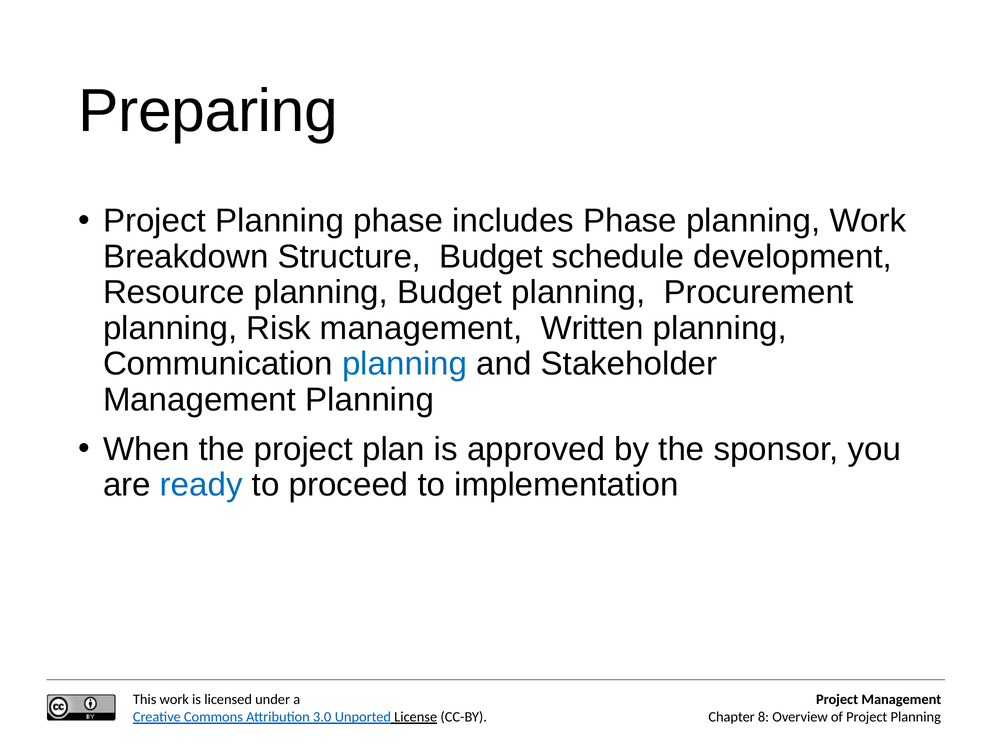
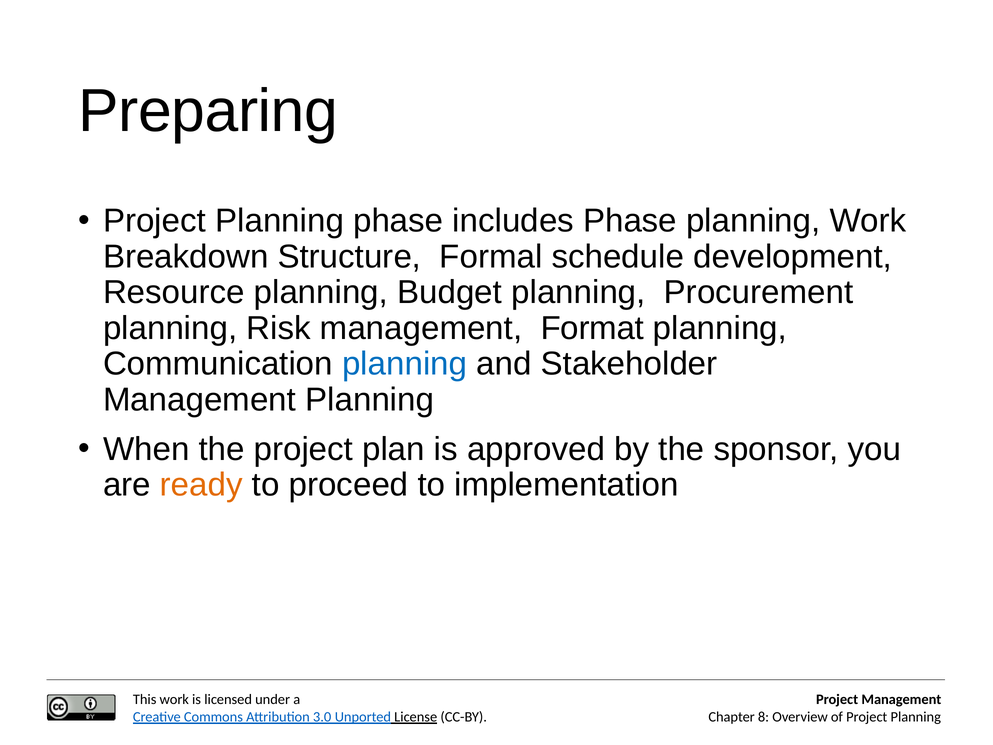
Structure Budget: Budget -> Formal (491, 257)
Written: Written -> Format (592, 328)
ready colour: blue -> orange (201, 485)
